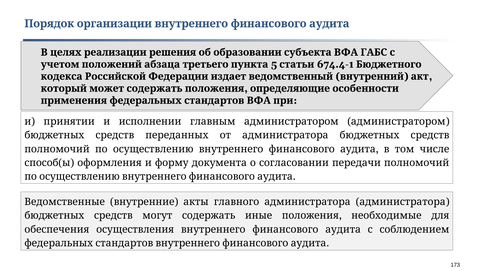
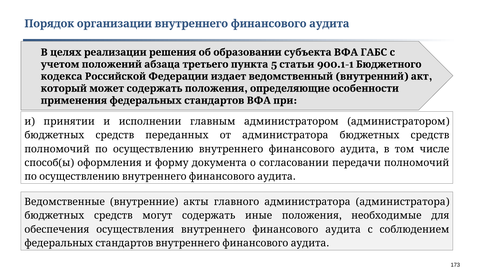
674.4-1: 674.4-1 -> 900.1-1 (335, 64)
